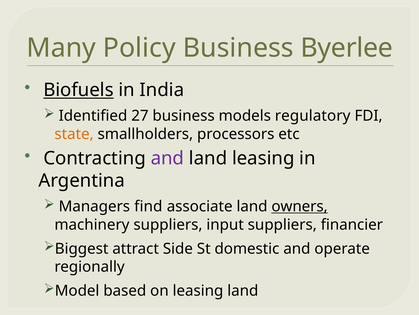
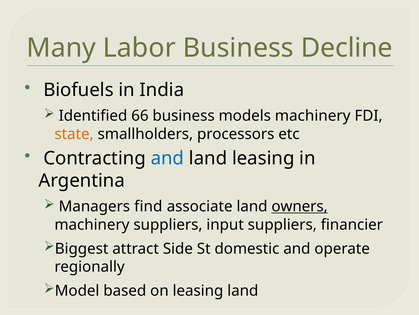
Policy: Policy -> Labor (139, 48)
Byerlee: Byerlee -> Decline (347, 48)
Biofuels underline: present -> none (78, 90)
27: 27 -> 66 (140, 116)
models regulatory: regulatory -> machinery (313, 116)
and colour: purple -> blue (167, 158)
